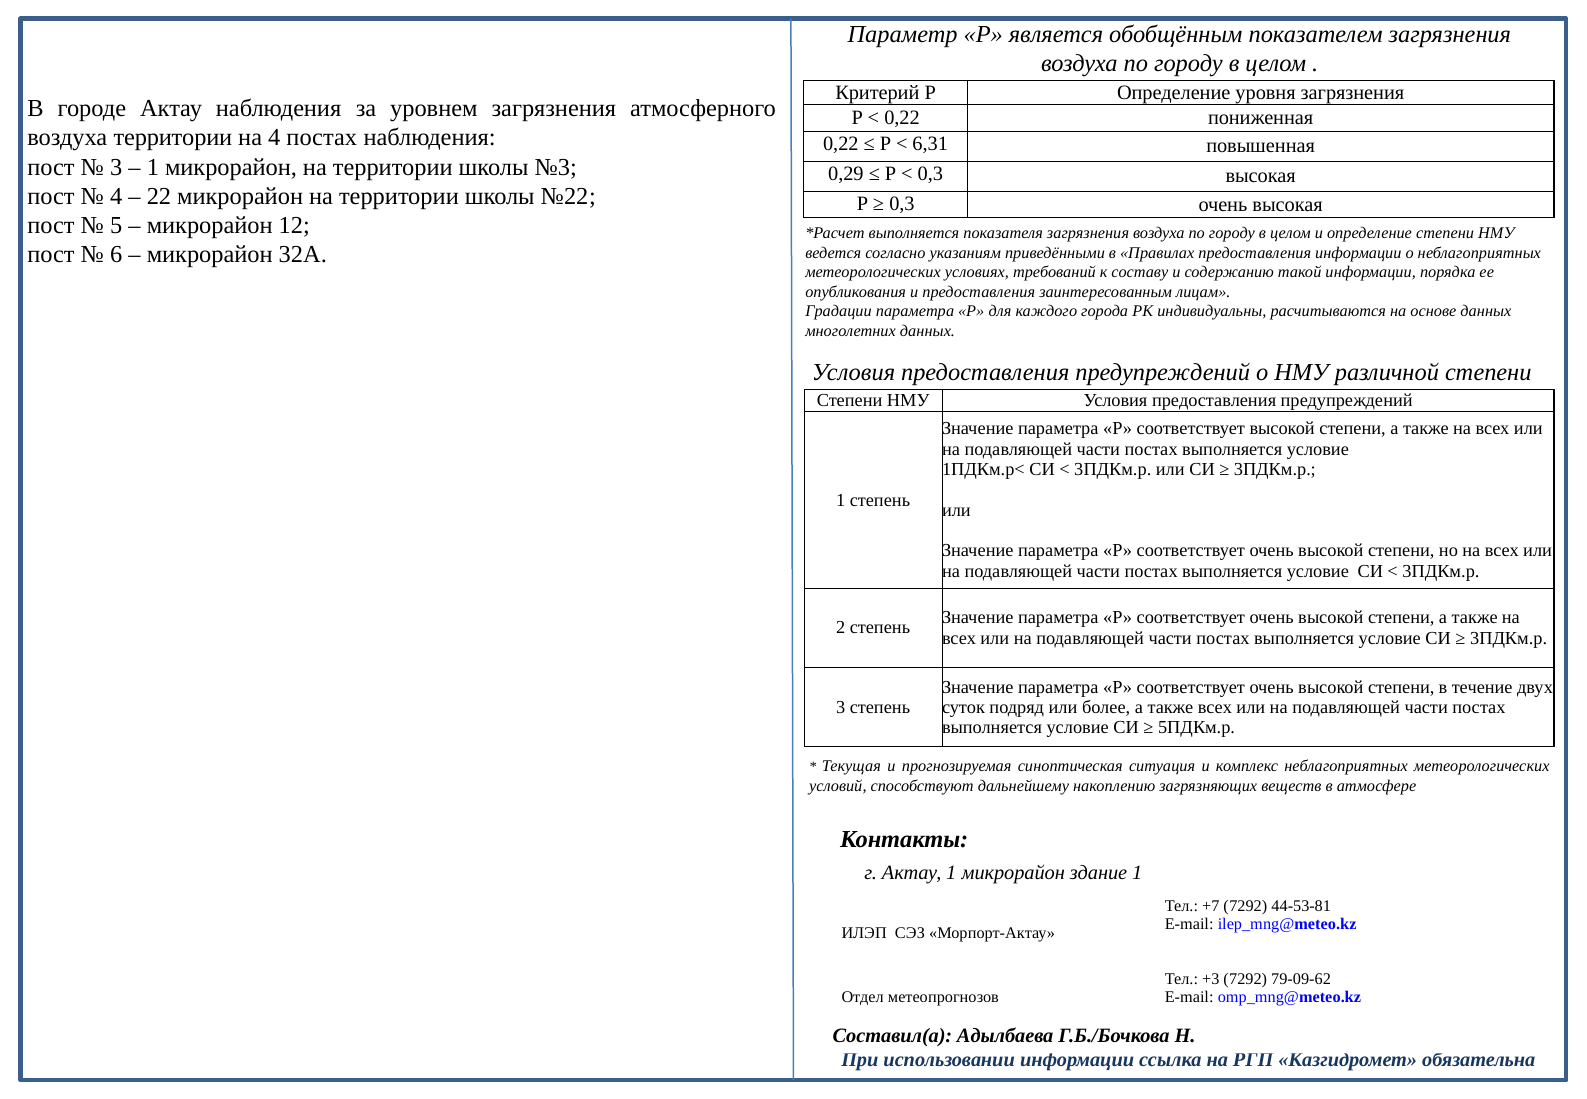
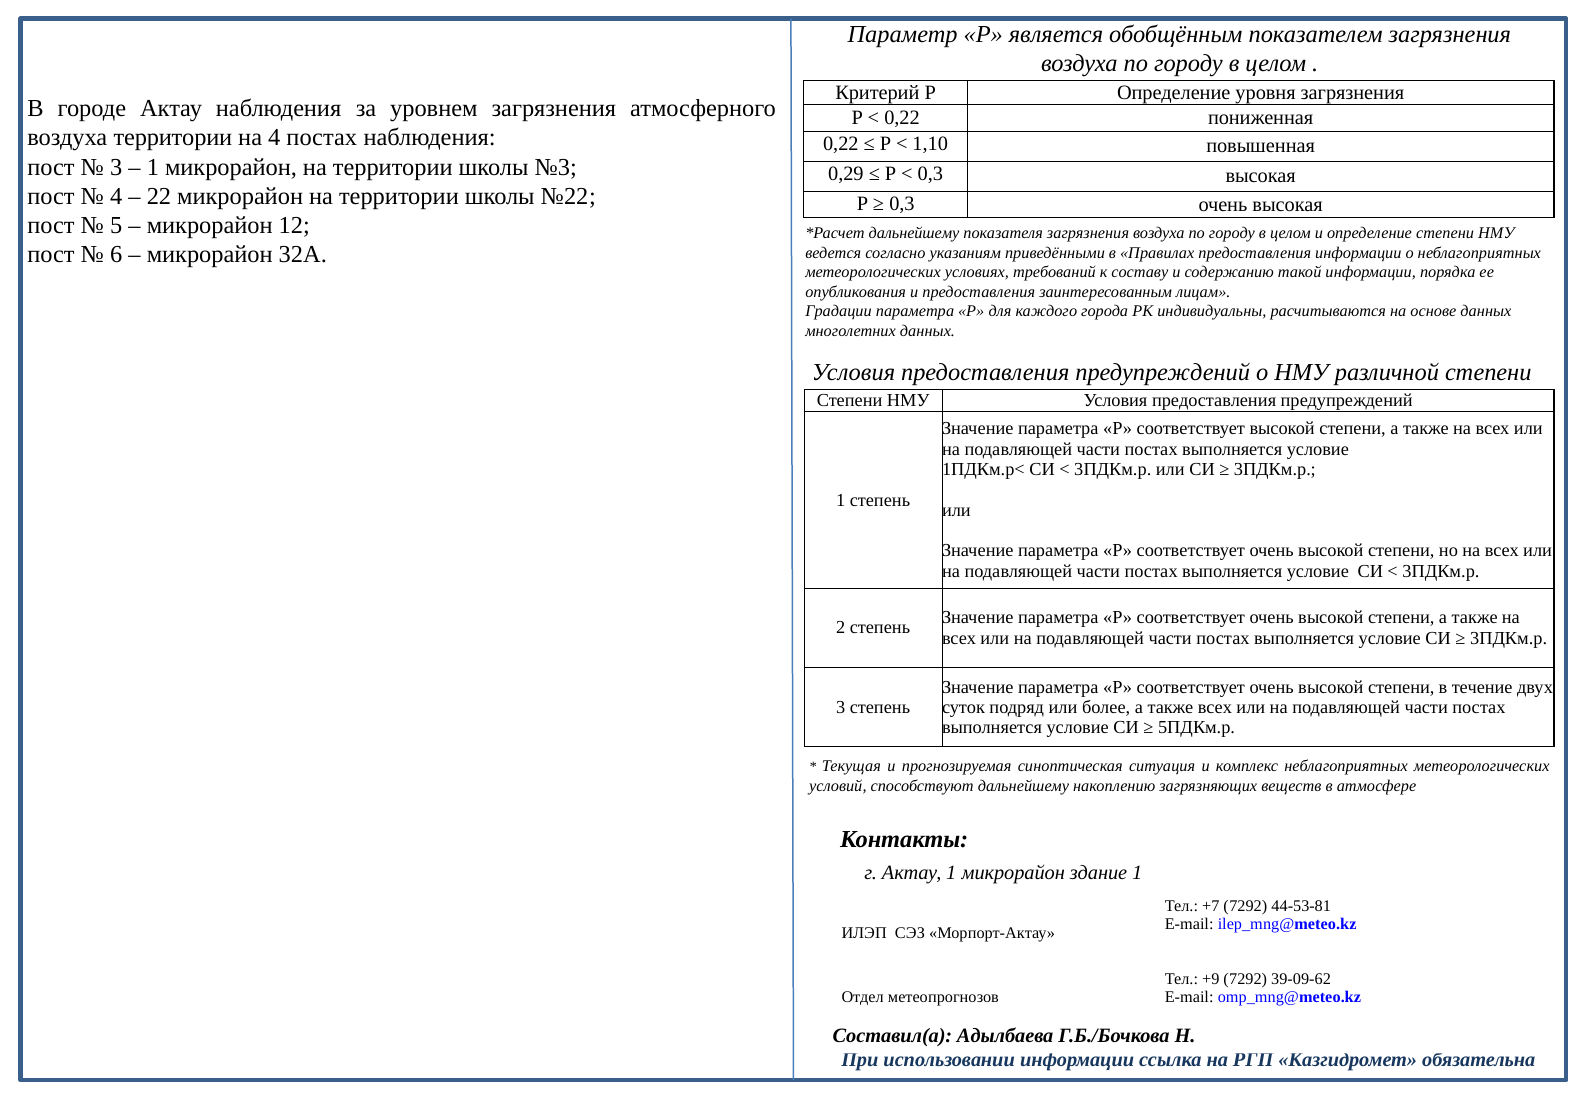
6,31: 6,31 -> 1,10 (930, 144)
выполняется: выполняется -> дальнейшему (914, 233)
+3: +3 -> +9 (1211, 979)
79-09-62: 79-09-62 -> 39-09-62 (1301, 979)
